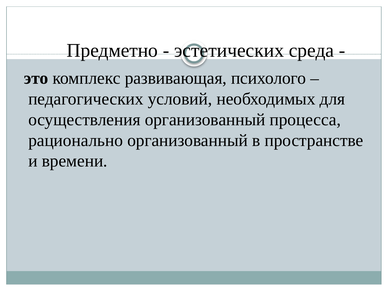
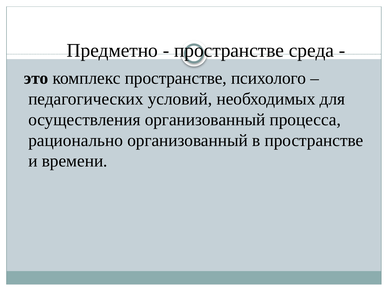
эстетических: эстетических -> пространстве (229, 50)
комплекс развивающая: развивающая -> пространстве (176, 78)
